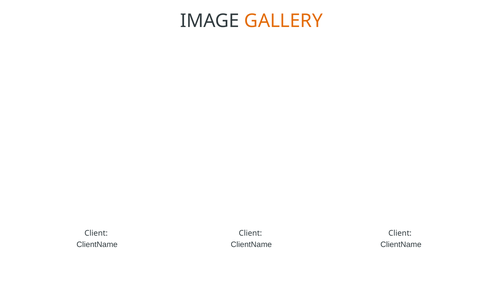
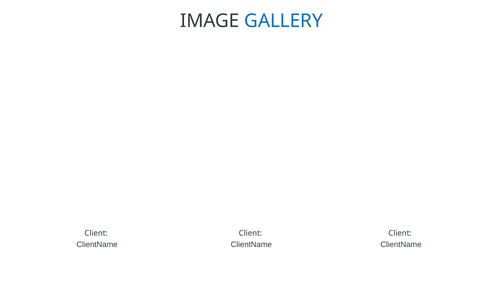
GALLERY colour: orange -> blue (284, 21)
